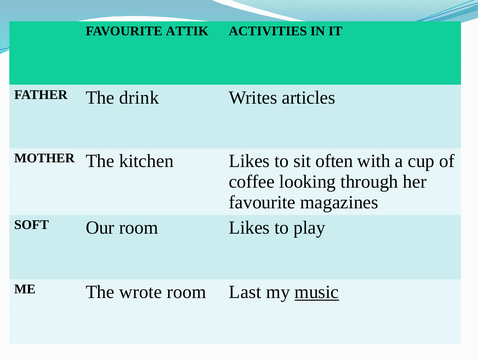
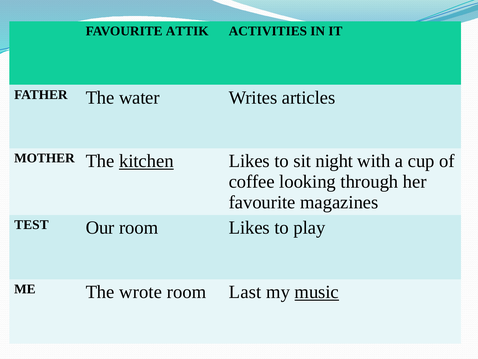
drink: drink -> water (139, 97)
kitchen underline: none -> present (146, 161)
often: often -> night (334, 161)
SOFT: SOFT -> TEST (31, 224)
